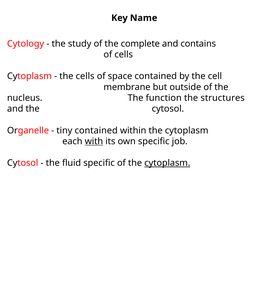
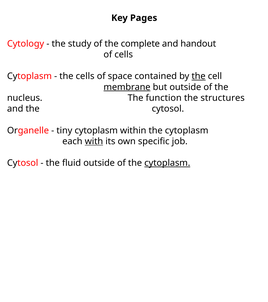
Name: Name -> Pages (144, 18)
contains: contains -> handout (198, 44)
the underline: none -> present (199, 76)
membrane underline: none -> present (127, 87)
tiny contained: contained -> cytoplasm (96, 131)
fluid specific: specific -> outside (99, 163)
